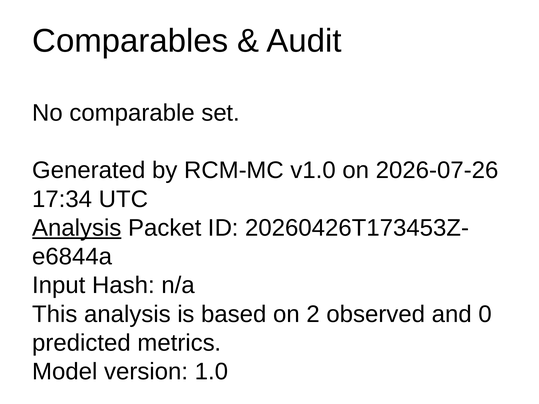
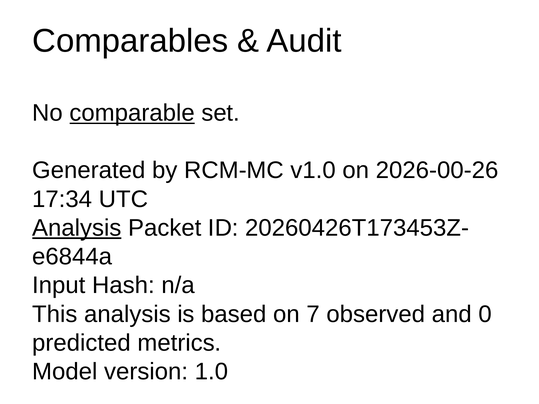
comparable underline: none -> present (132, 113)
2026-07-26: 2026-07-26 -> 2026-00-26 (437, 171)
2: 2 -> 7 (313, 314)
